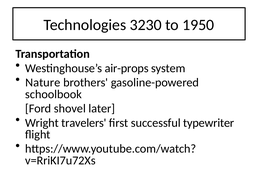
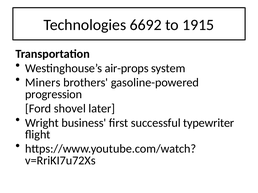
3230: 3230 -> 6692 (146, 25)
1950: 1950 -> 1915 (198, 25)
Nature: Nature -> Miners (43, 83)
schoolbook: schoolbook -> progression (54, 94)
travelers: travelers -> business (84, 123)
